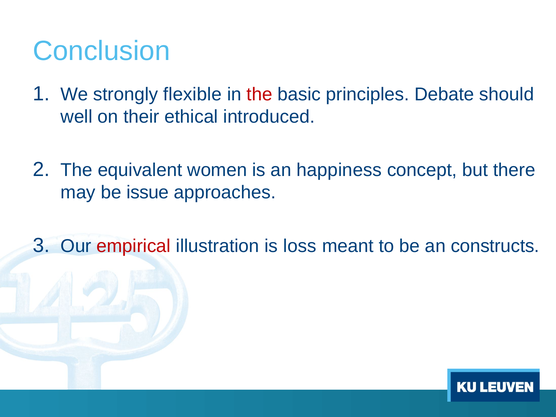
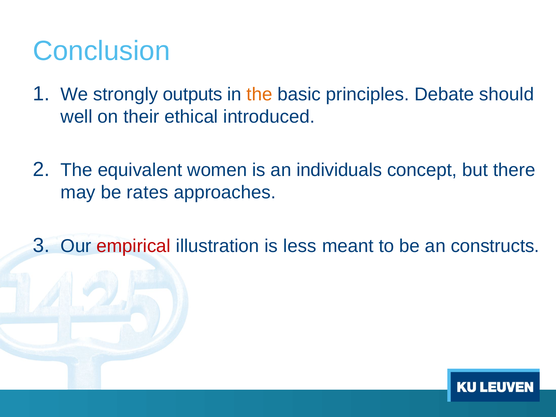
flexible: flexible -> outputs (193, 95)
the colour: red -> orange (260, 95)
happiness: happiness -> individuals (339, 170)
issue: issue -> rates (148, 192)
loss: loss -> less (300, 246)
